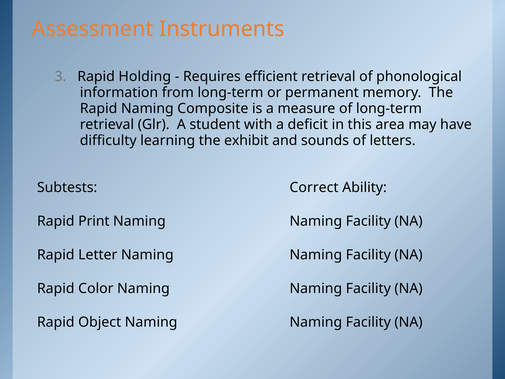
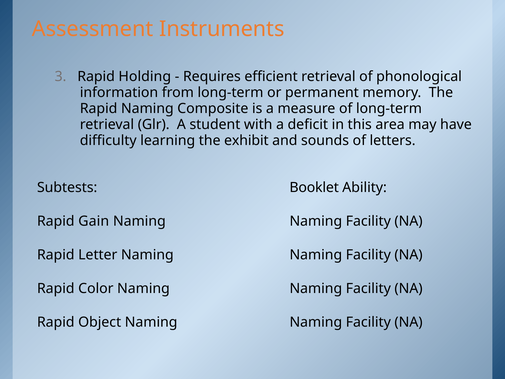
Correct: Correct -> Booklet (314, 187)
Print: Print -> Gain (94, 221)
